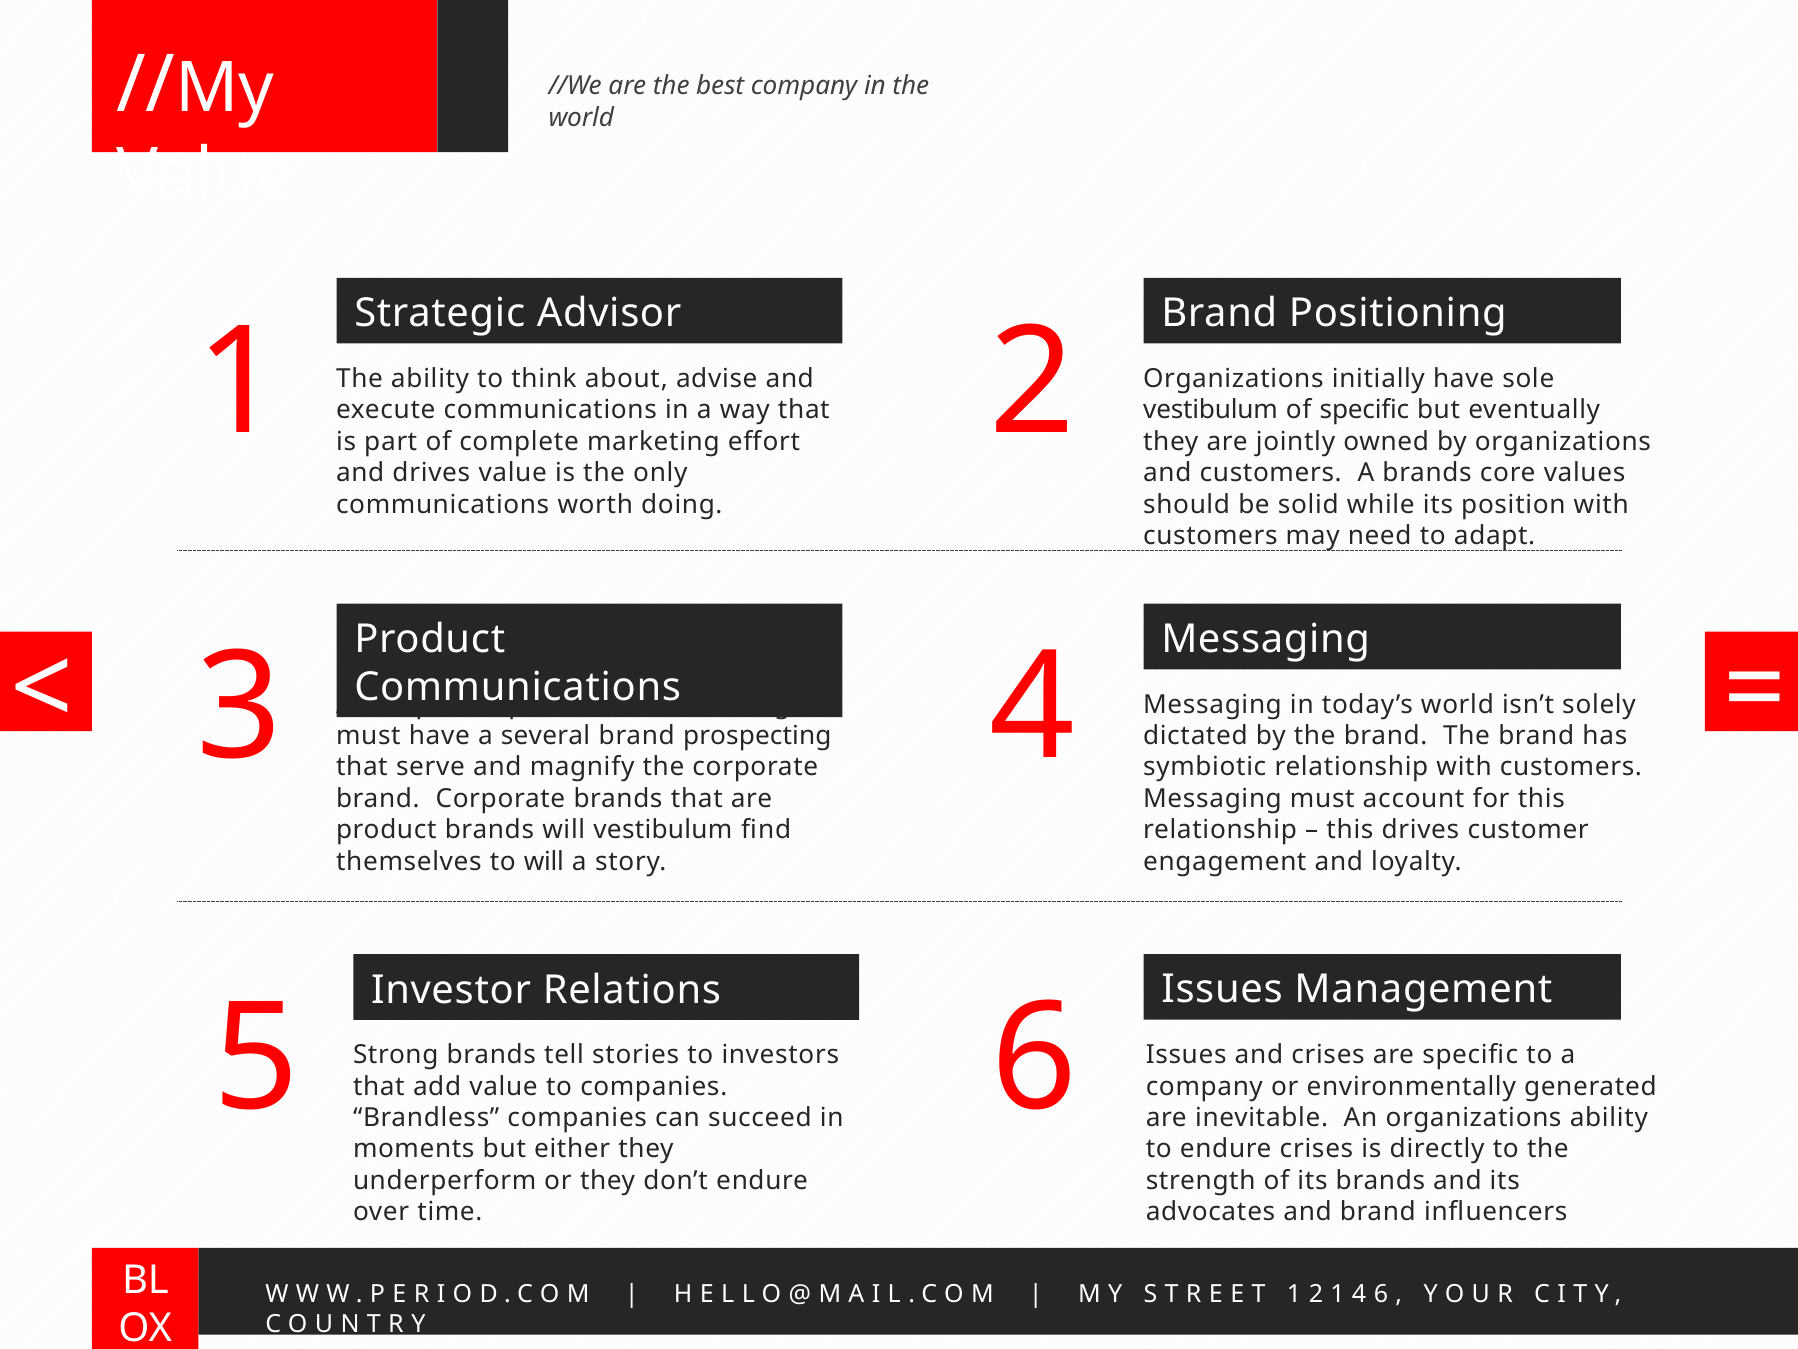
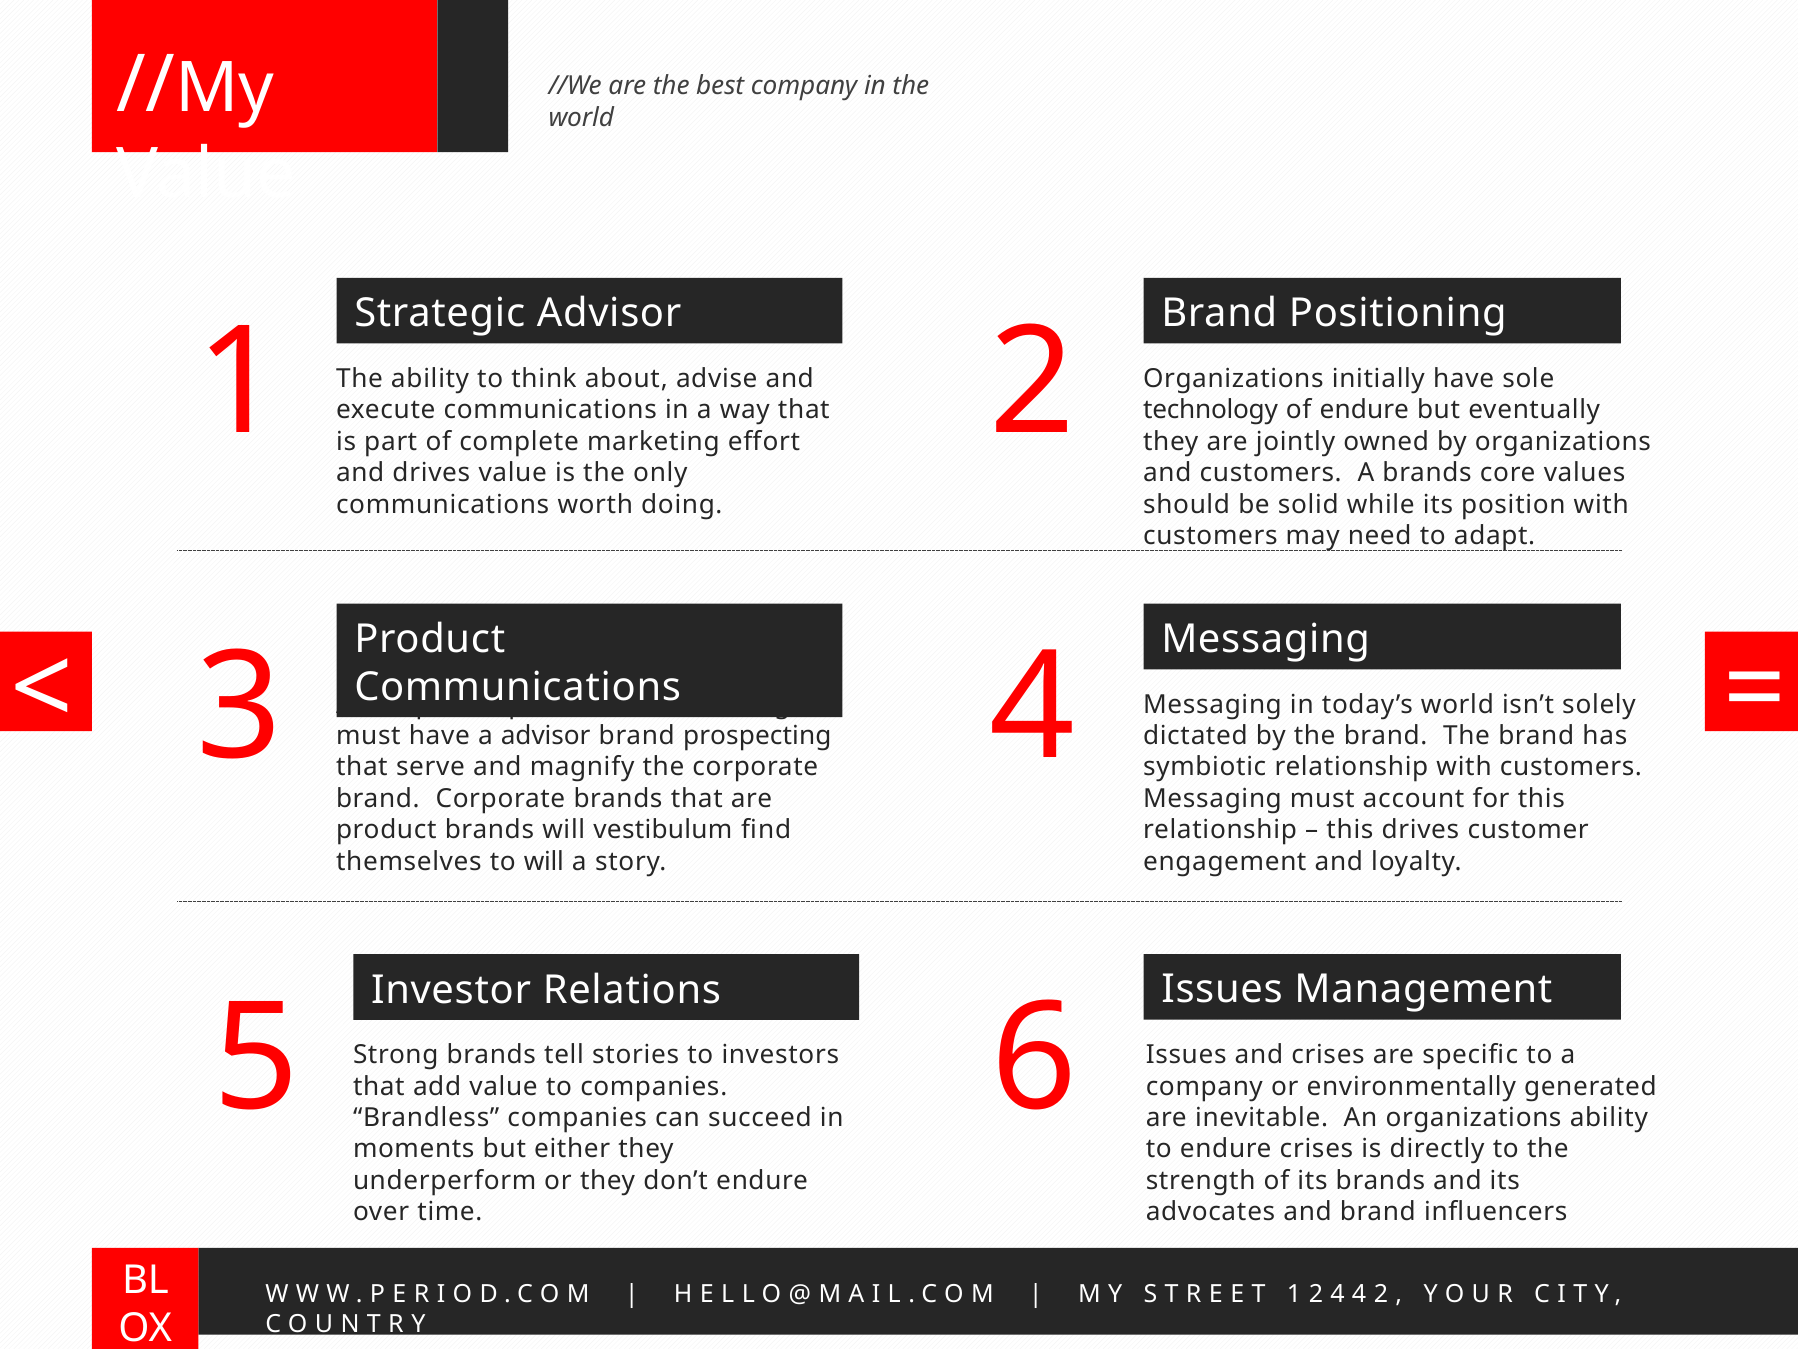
vestibulum: vestibulum -> technology (1211, 410)
of specific: specific -> endure (1364, 410)
a several: several -> advisor (546, 736)
2 1: 1 -> 4 (1338, 1294)
4 6: 6 -> 2 (1381, 1294)
